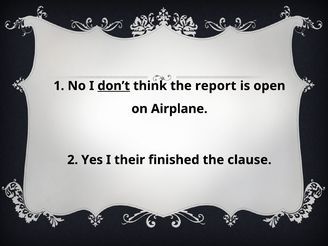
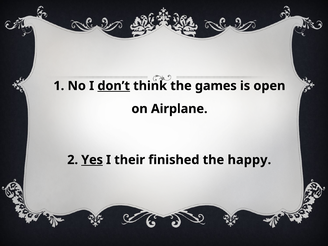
report: report -> games (216, 86)
Yes underline: none -> present (92, 160)
clause: clause -> happy (249, 160)
